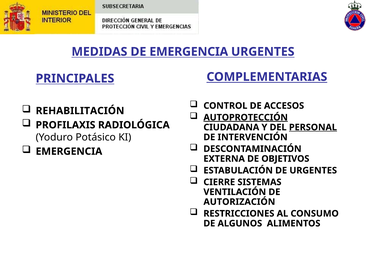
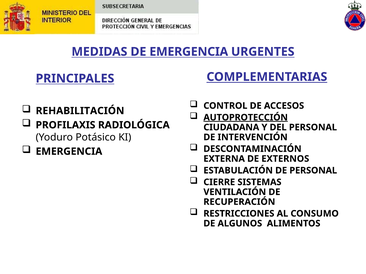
PERSONAL underline: present -> none (313, 128)
OBJETIVOS: OBJETIVOS -> EXTERNOS (285, 159)
DE URGENTES: URGENTES -> PERSONAL (313, 171)
AUTORIZACIÓN: AUTORIZACIÓN -> RECUPERACIÓN (239, 202)
